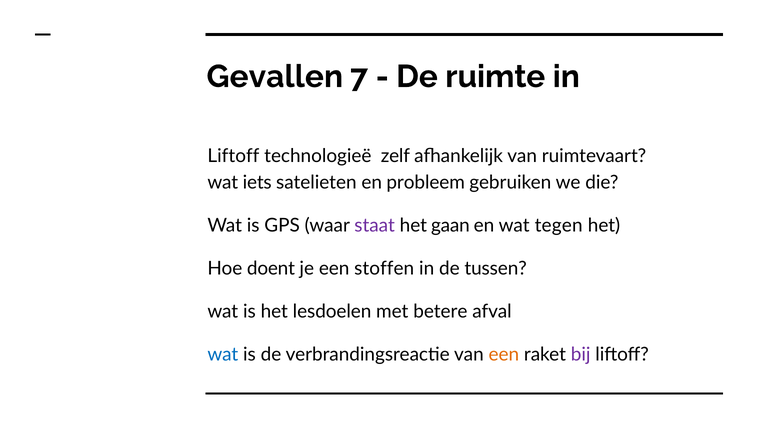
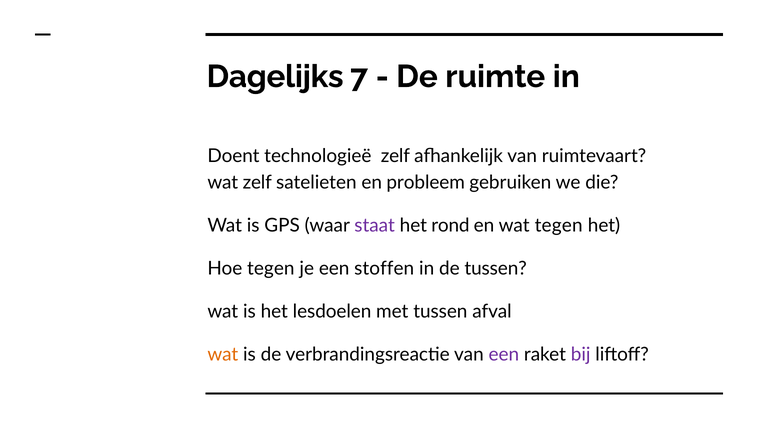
Gevallen: Gevallen -> Dagelijks (275, 76)
Liftoff: Liftoff -> Doent (233, 156)
wat iets: iets -> zelf (257, 182)
gaan: gaan -> rond (450, 225)
Hoe doent: doent -> tegen (271, 268)
met betere: betere -> tussen (440, 311)
wat colour: blue -> orange (223, 354)
een colour: orange -> purple (504, 354)
